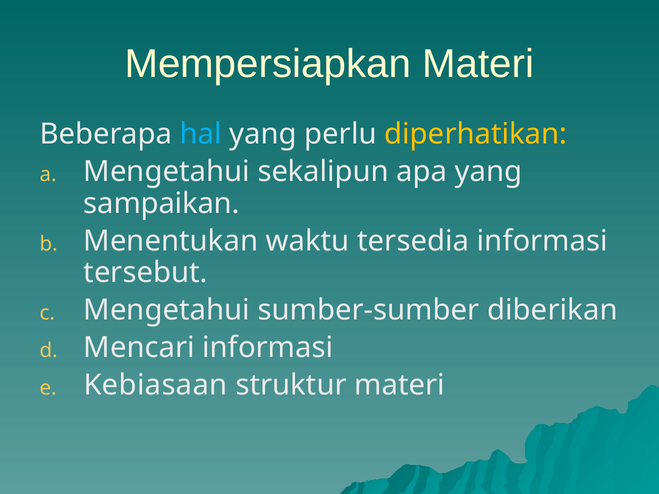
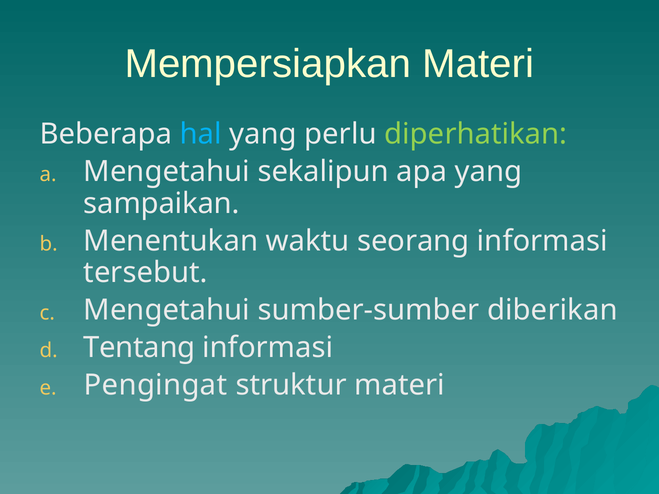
diperhatikan colour: yellow -> light green (476, 134)
tersedia: tersedia -> seorang (413, 241)
Mencari: Mencari -> Tentang (139, 348)
Kebiasaan: Kebiasaan -> Pengingat (156, 385)
